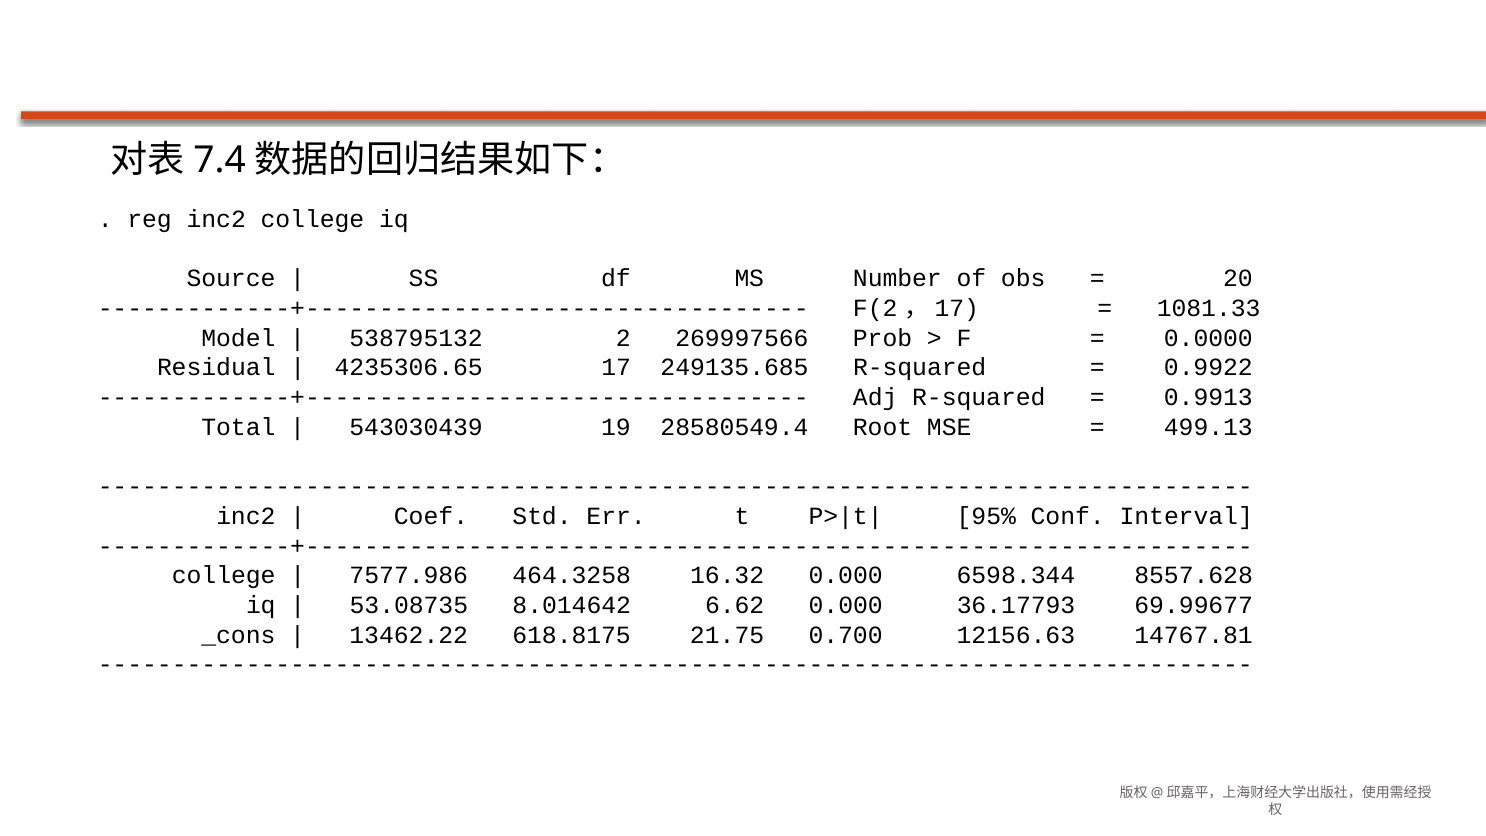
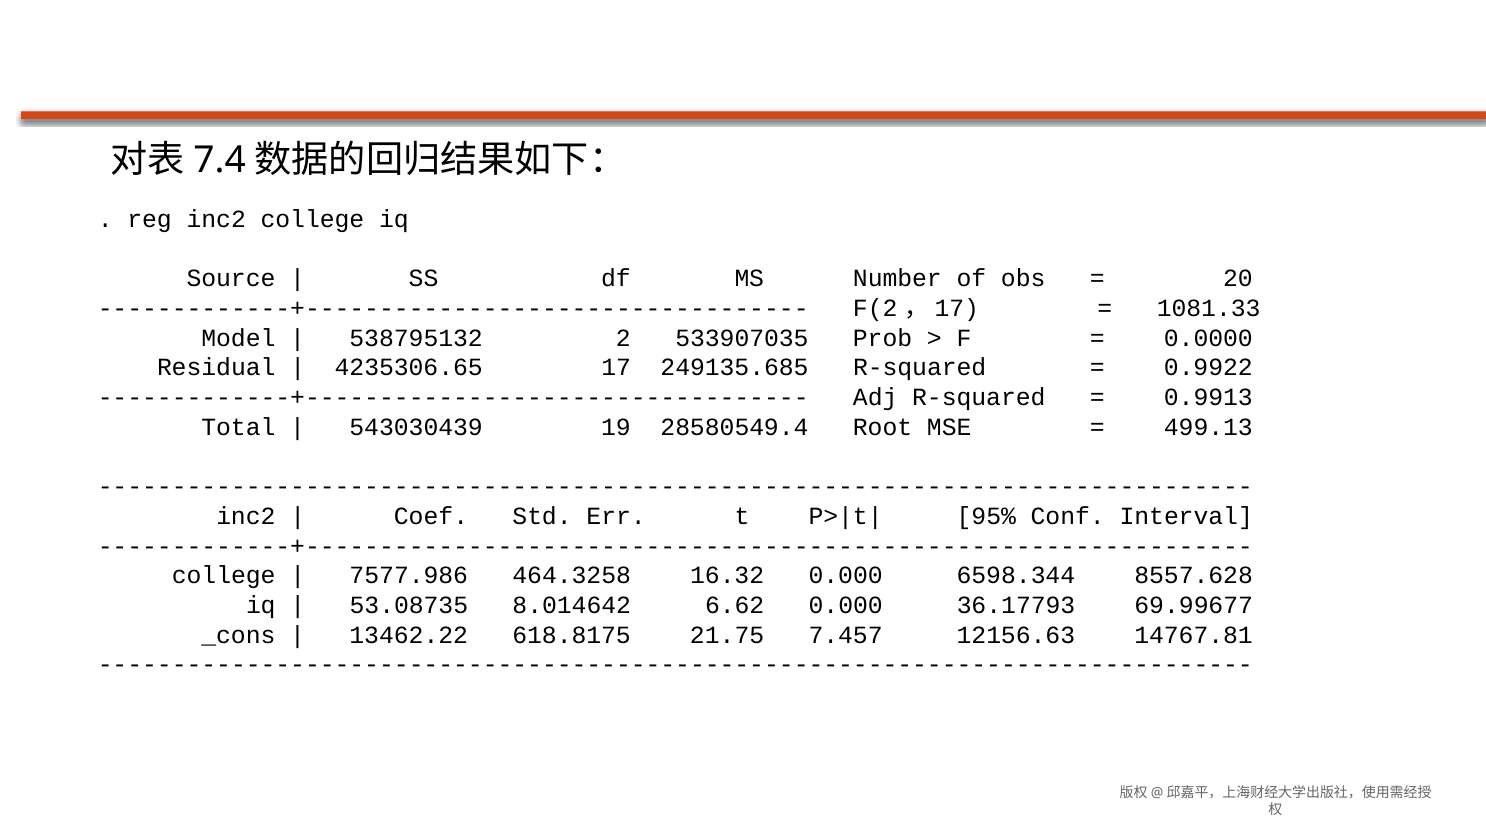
269997566: 269997566 -> 533907035 (742, 338)
0.700: 0.700 -> 7.457 (846, 635)
